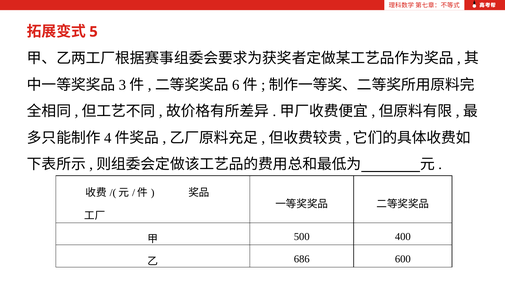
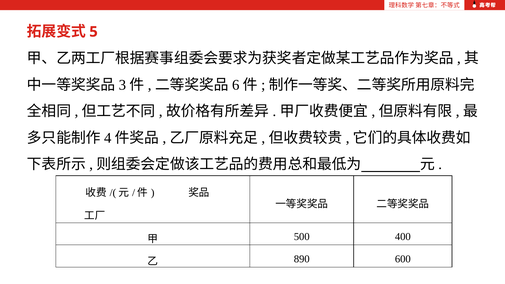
686: 686 -> 890 (302, 259)
